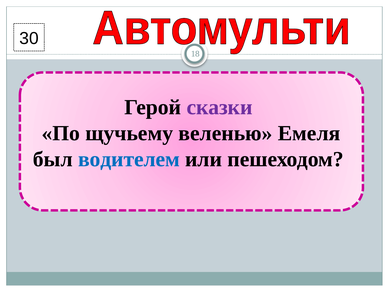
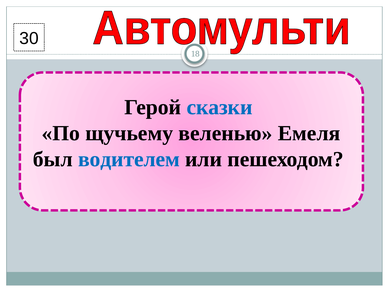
сказки colour: purple -> blue (220, 107)
